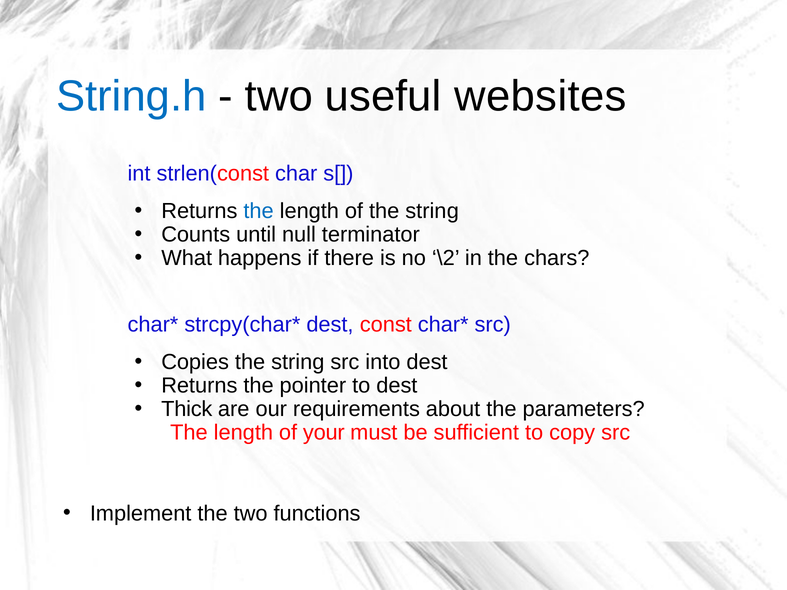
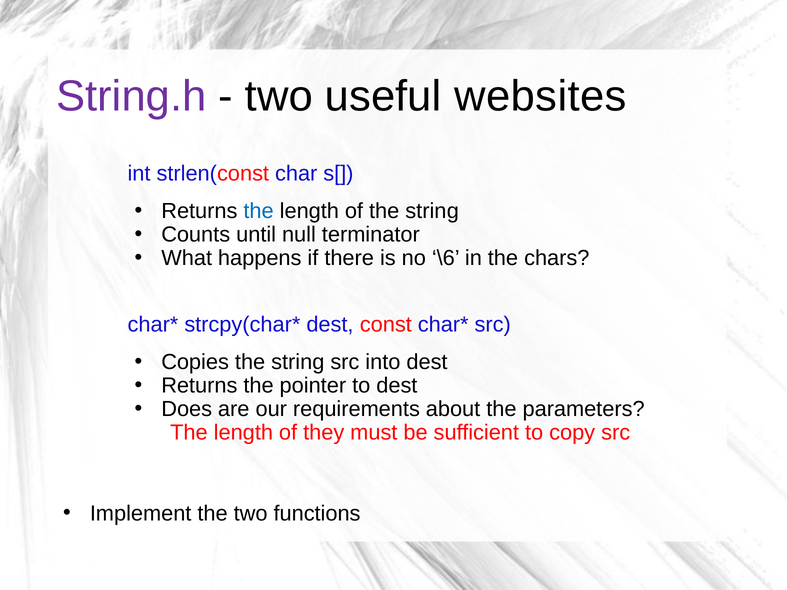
String.h colour: blue -> purple (131, 96)
\2: \2 -> \6 (446, 258)
Thick: Thick -> Does (187, 409)
your: your -> they (324, 433)
